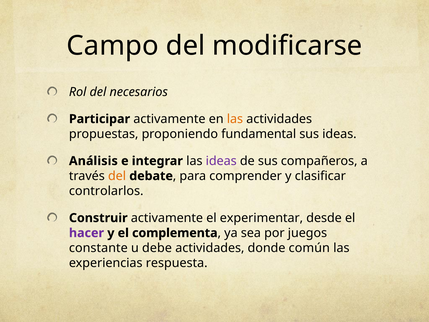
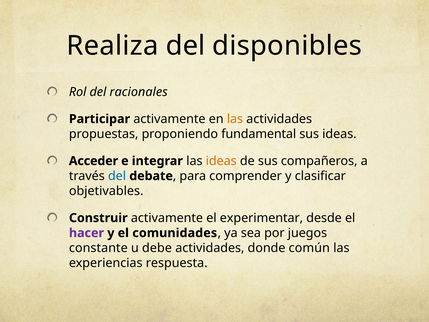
Campo: Campo -> Realiza (113, 46)
modificarse: modificarse -> disponibles (287, 46)
necesarios: necesarios -> racionales (139, 92)
Análisis: Análisis -> Acceder (93, 161)
ideas colour: purple -> orange (221, 161)
del colour: orange -> blue (117, 176)
controlarlos: controlarlos -> objetivables (106, 191)
complementa: complementa -> comunidades (175, 233)
